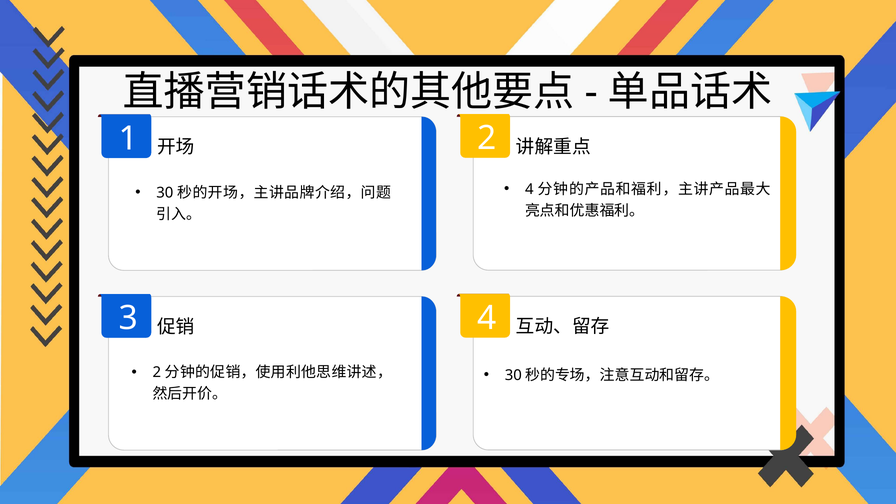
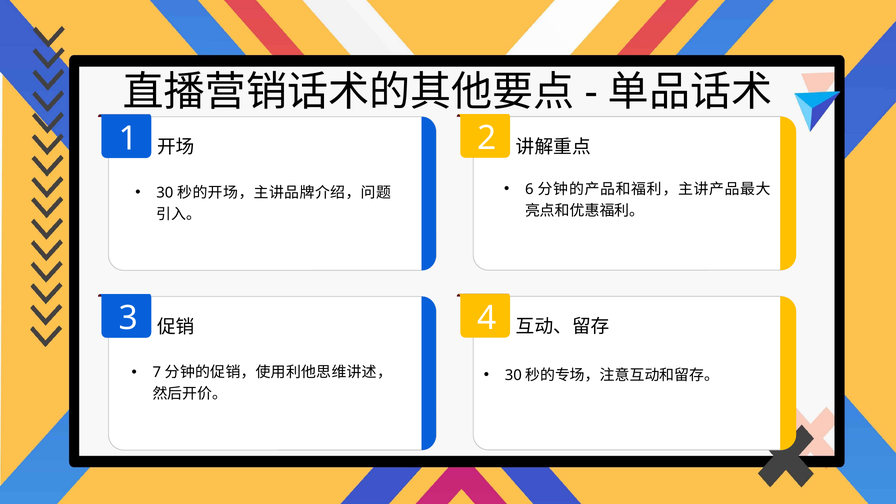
4: 4 -> 6 (529, 189)
2: 2 -> 7 (157, 373)
